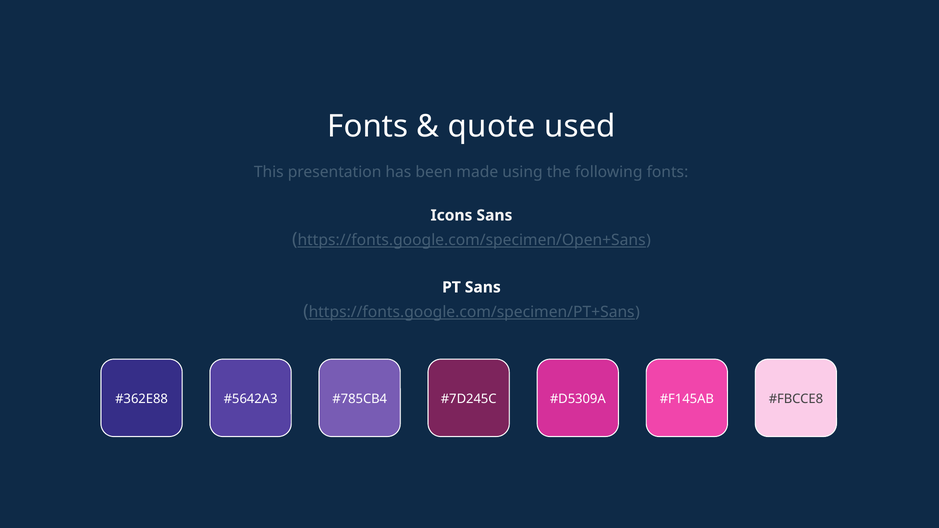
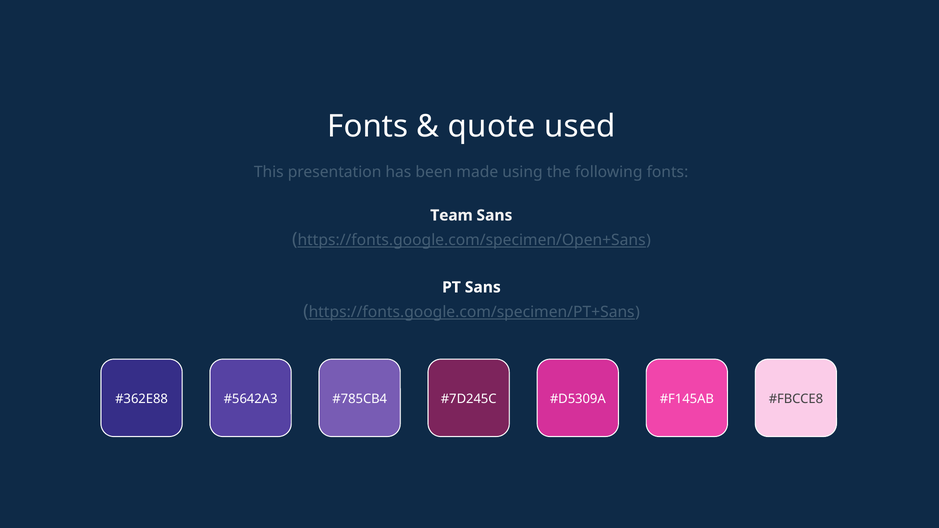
Icons: Icons -> Team (452, 215)
